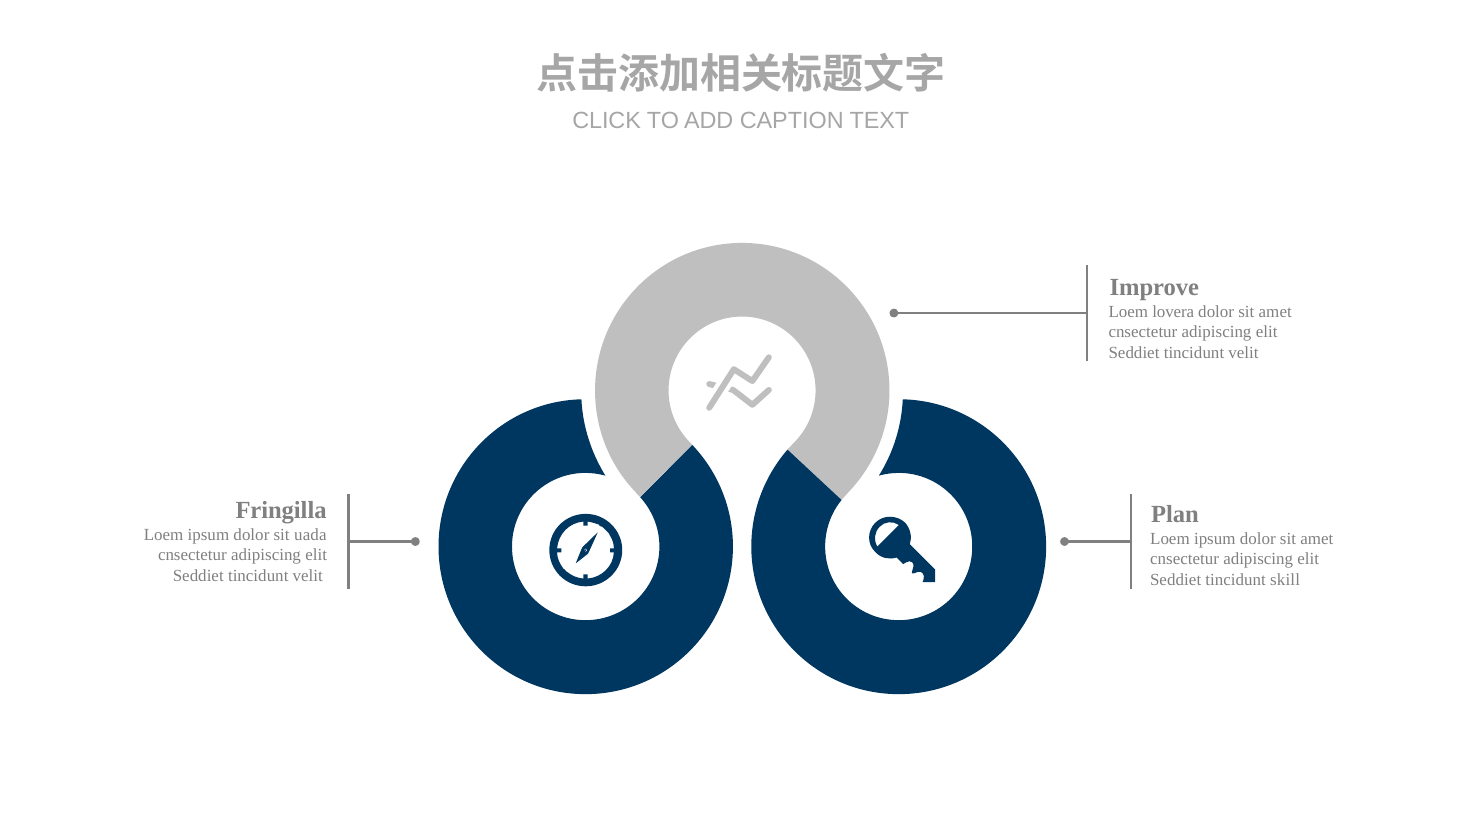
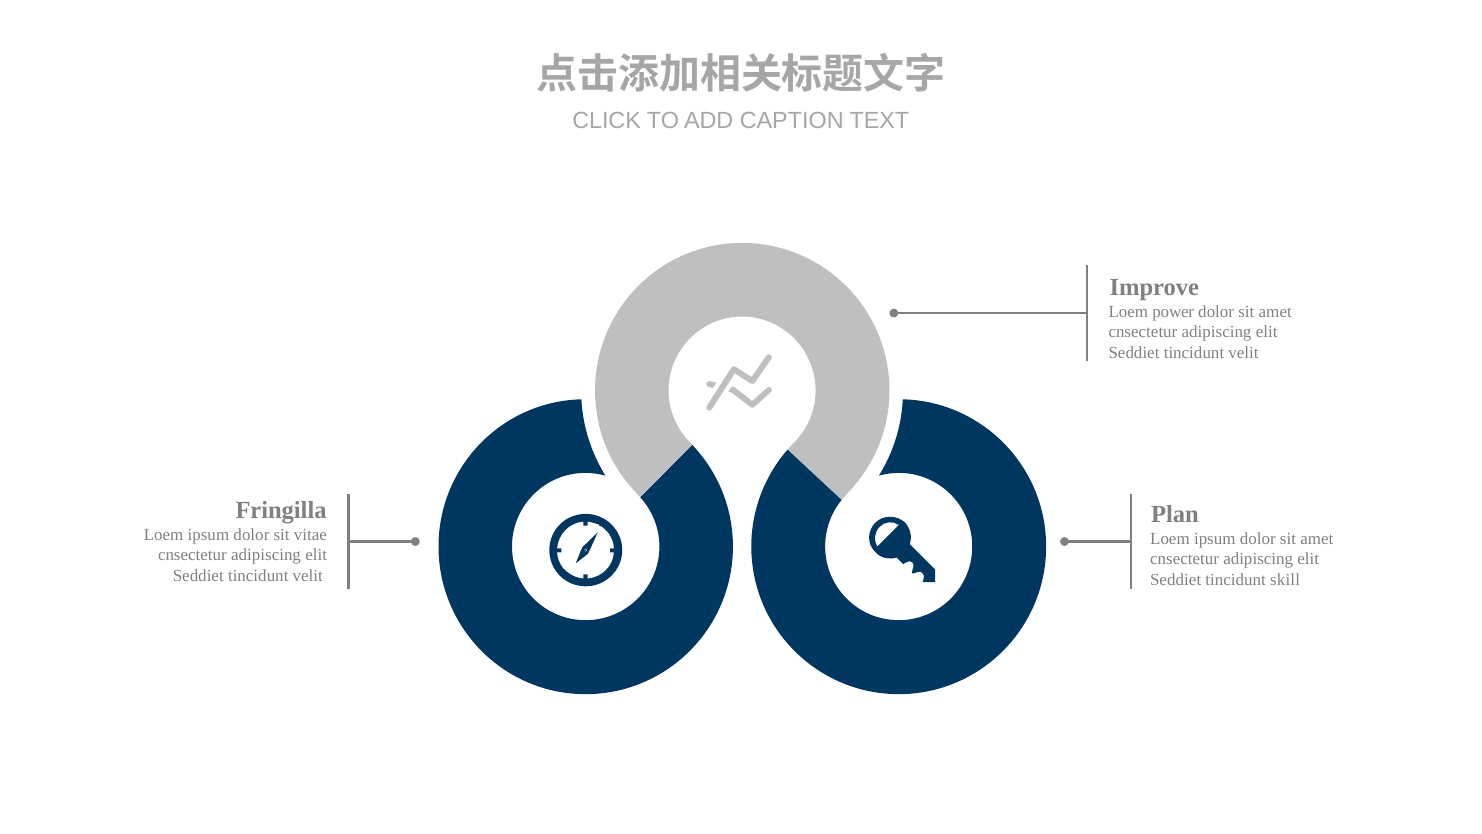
lovera: lovera -> power (1173, 312)
uada: uada -> vitae (310, 534)
